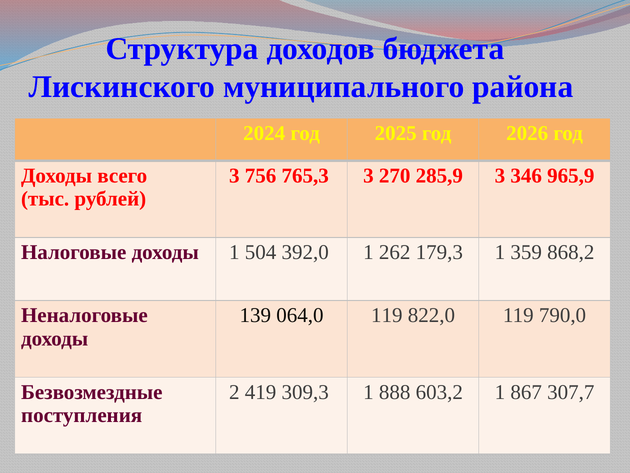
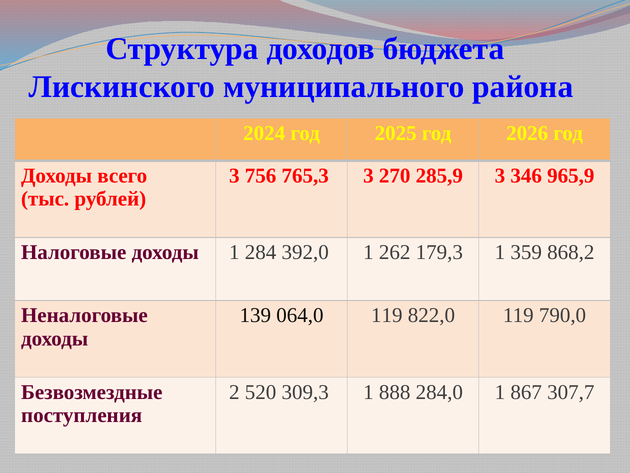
504: 504 -> 284 (261, 252)
419: 419 -> 520 (261, 392)
603,2: 603,2 -> 284,0 (439, 392)
